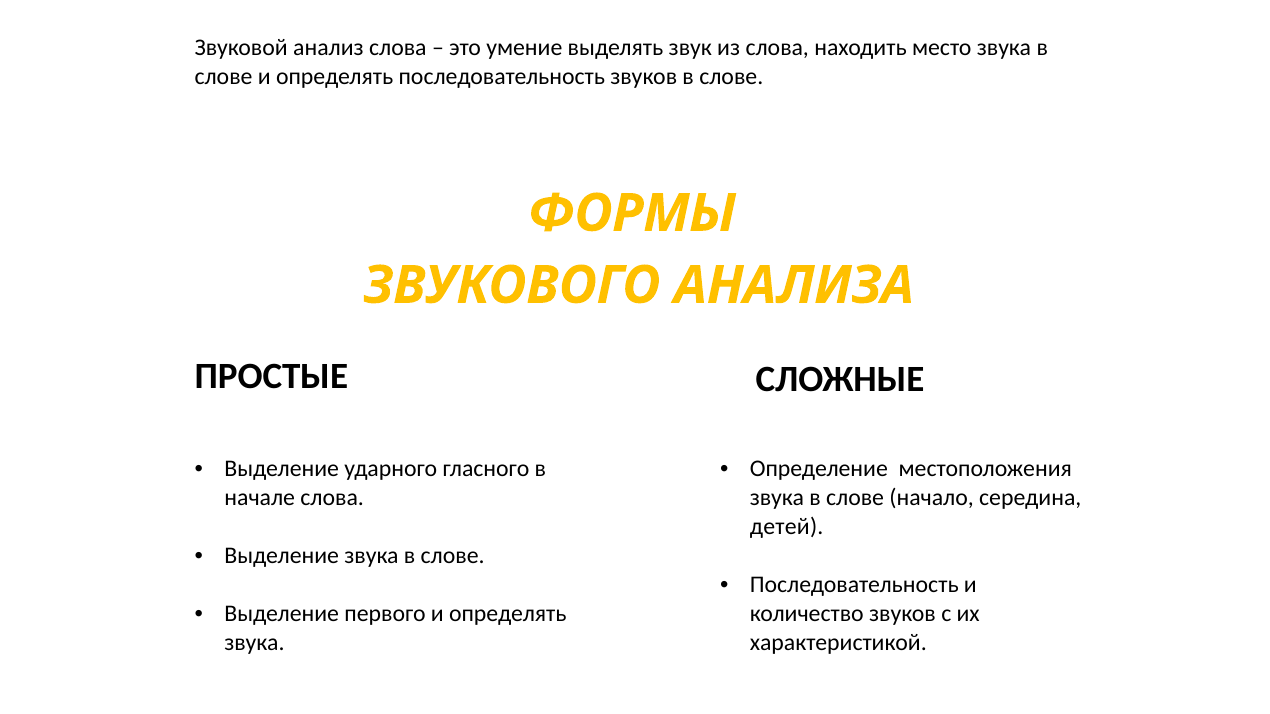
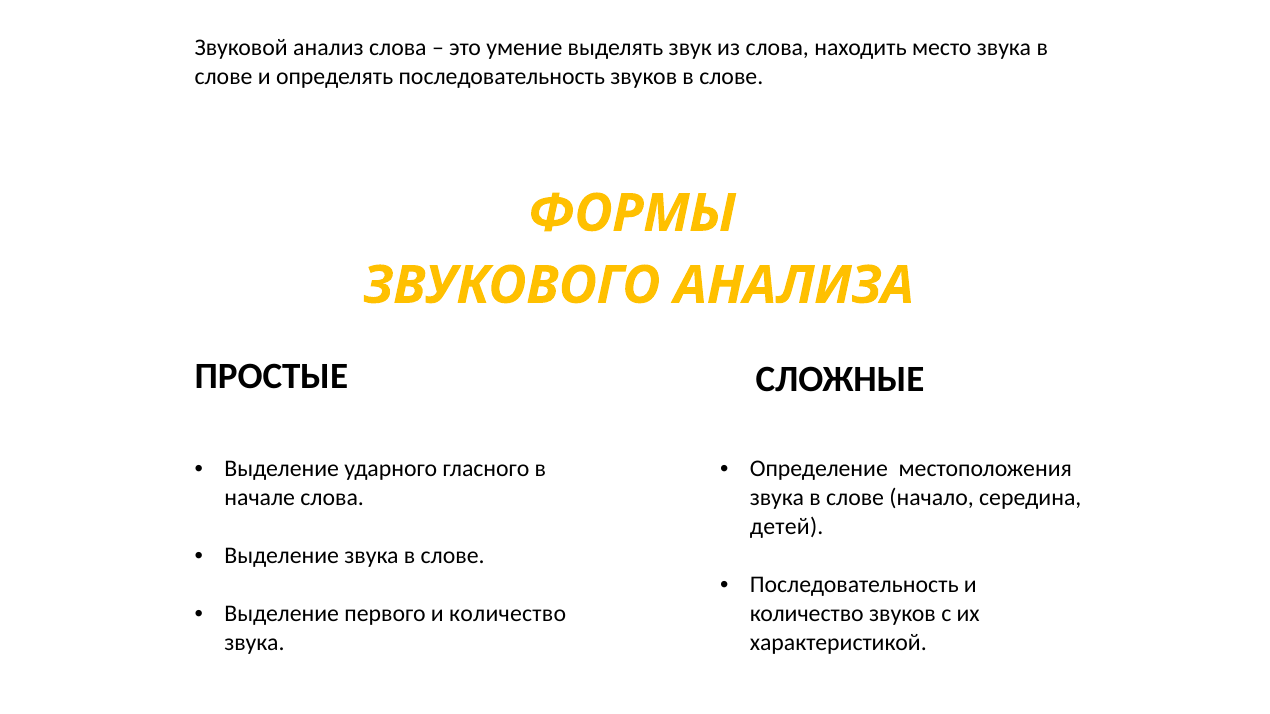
первого и определять: определять -> количество (508, 614)
